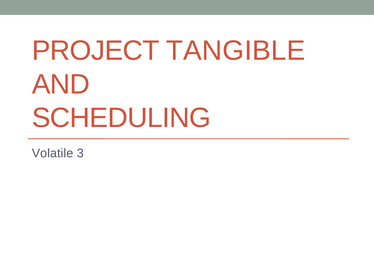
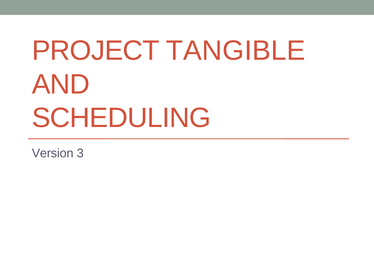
Volatile: Volatile -> Version (53, 154)
